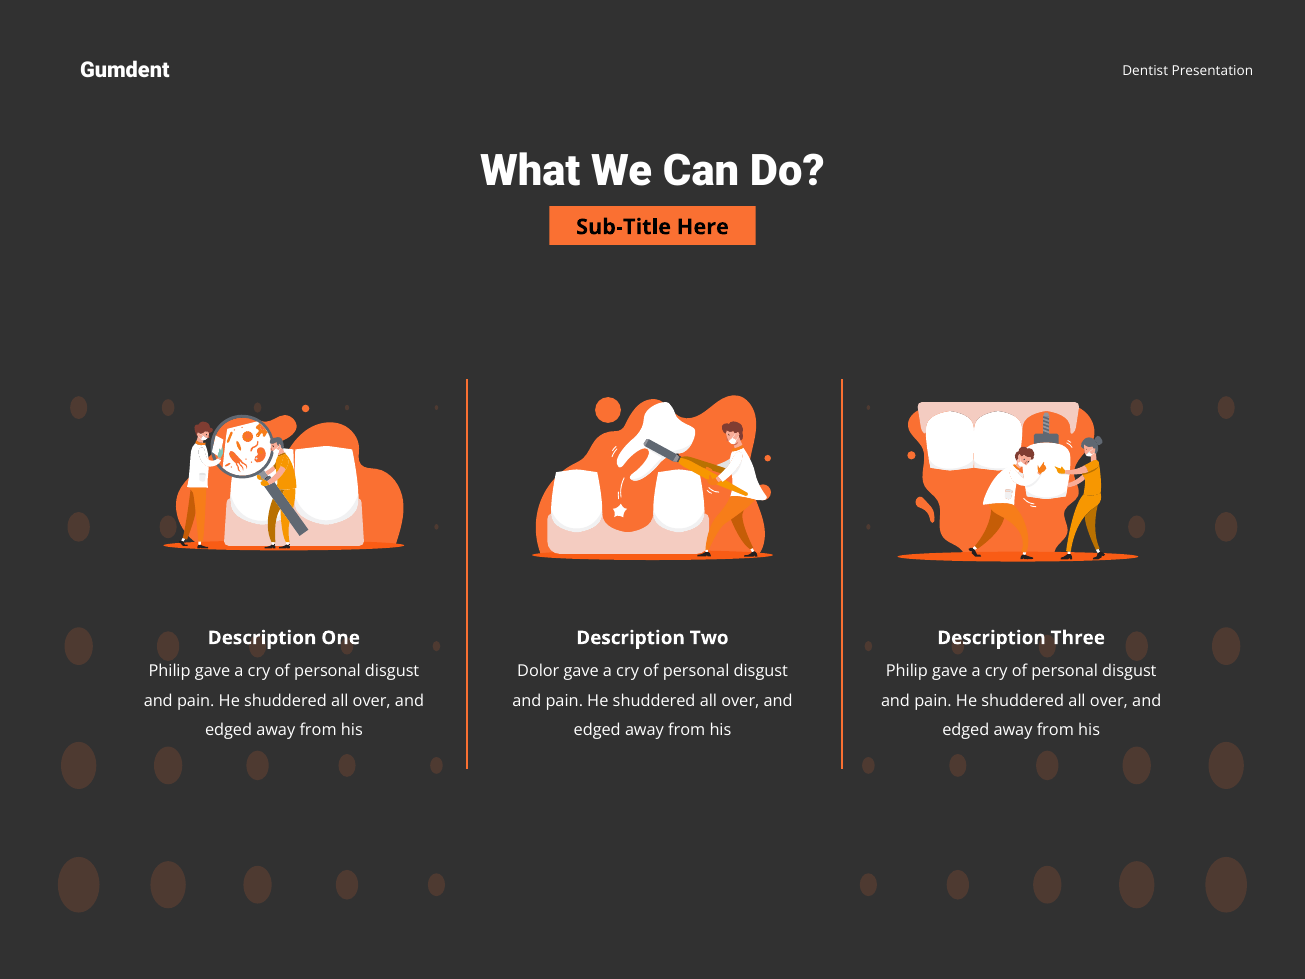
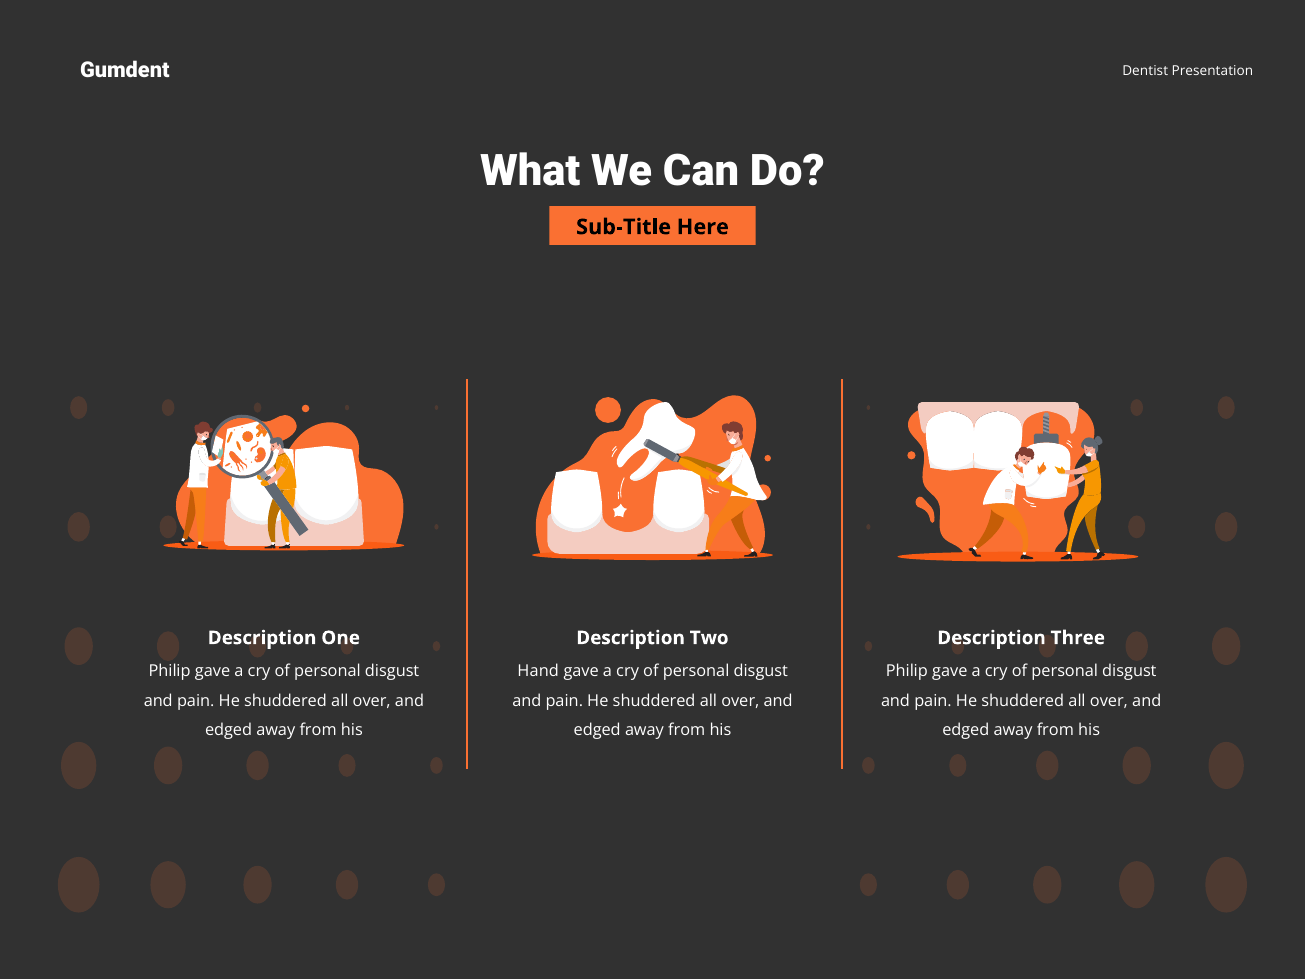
Dolor: Dolor -> Hand (538, 671)
